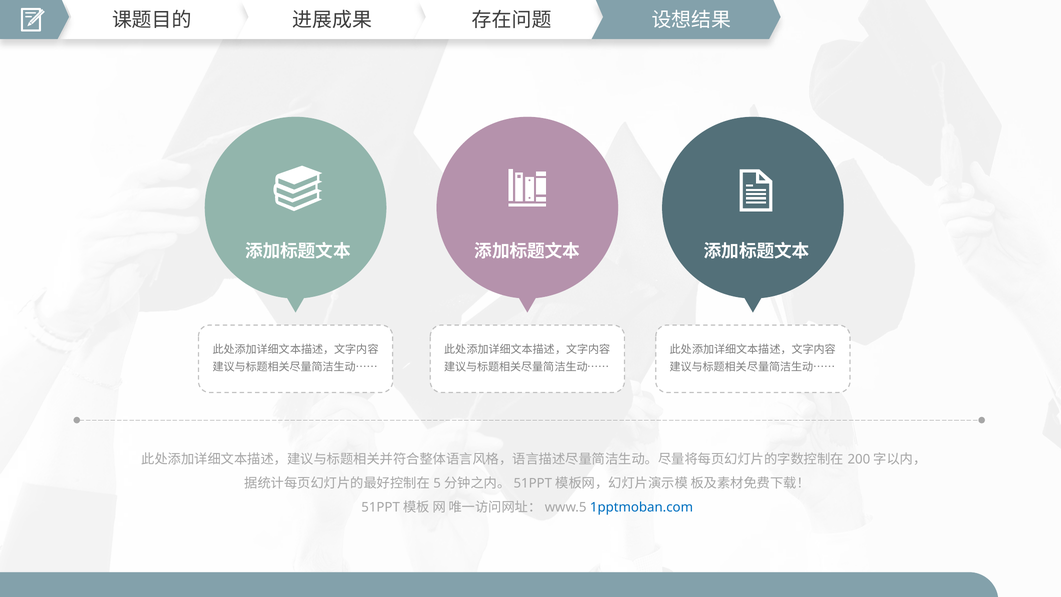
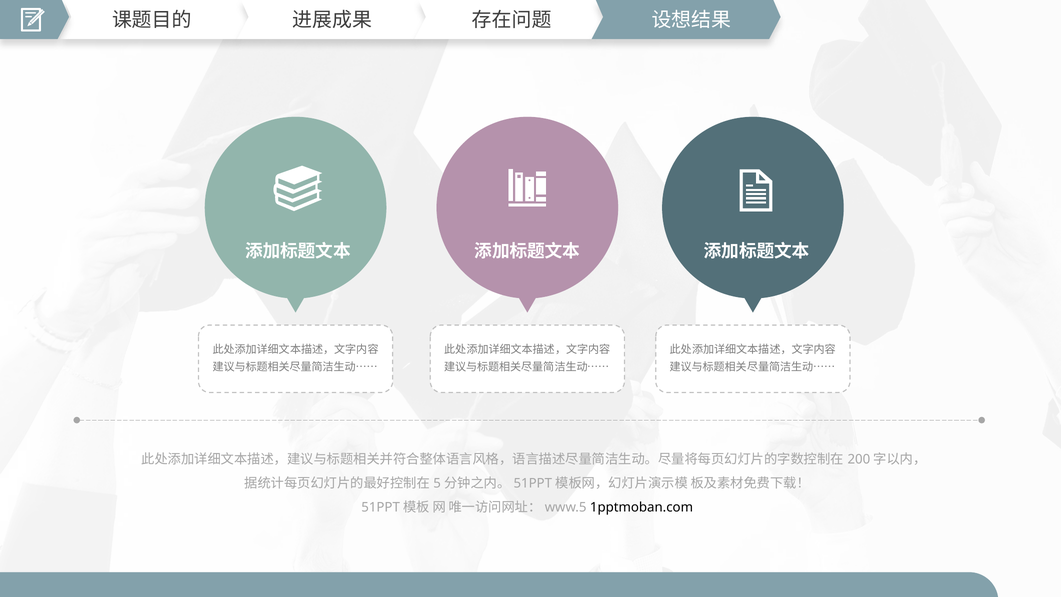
1pptmoban.com colour: blue -> black (641, 507)
